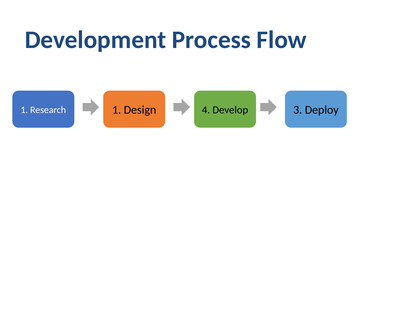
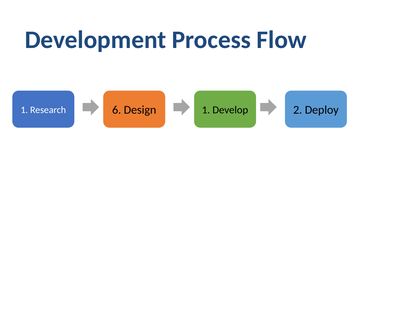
Research 1: 1 -> 6 (117, 110)
Design 4: 4 -> 1 (206, 110)
3: 3 -> 2 (298, 110)
